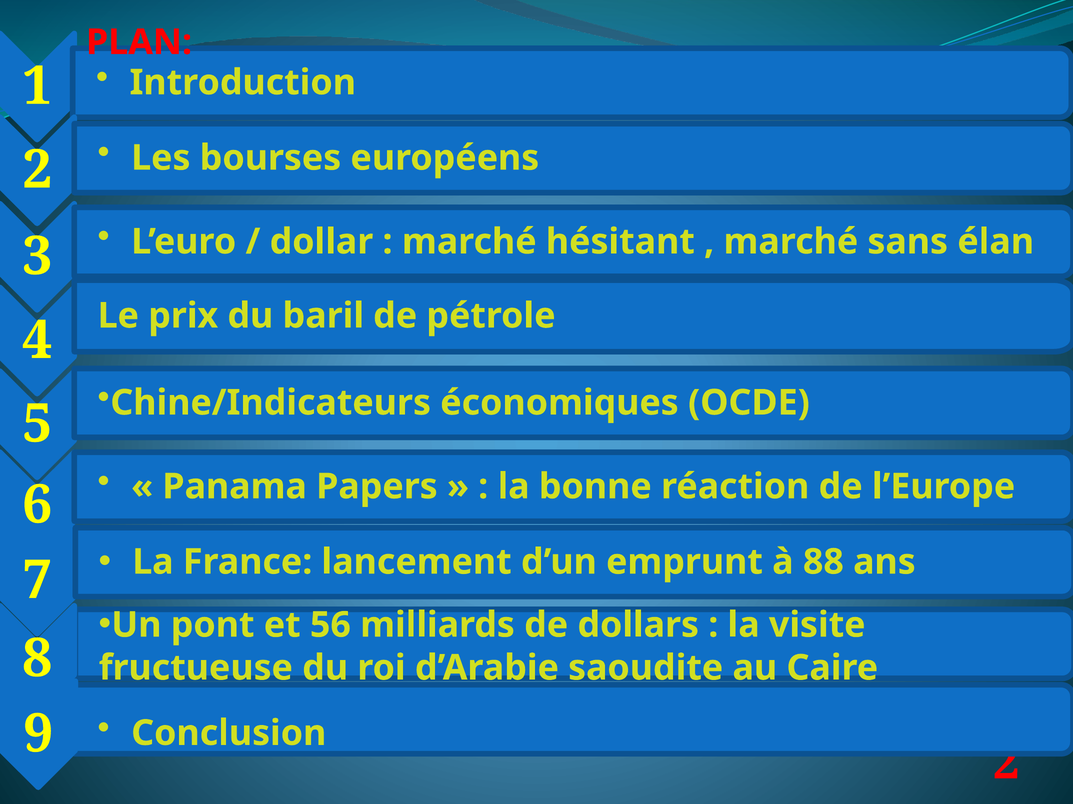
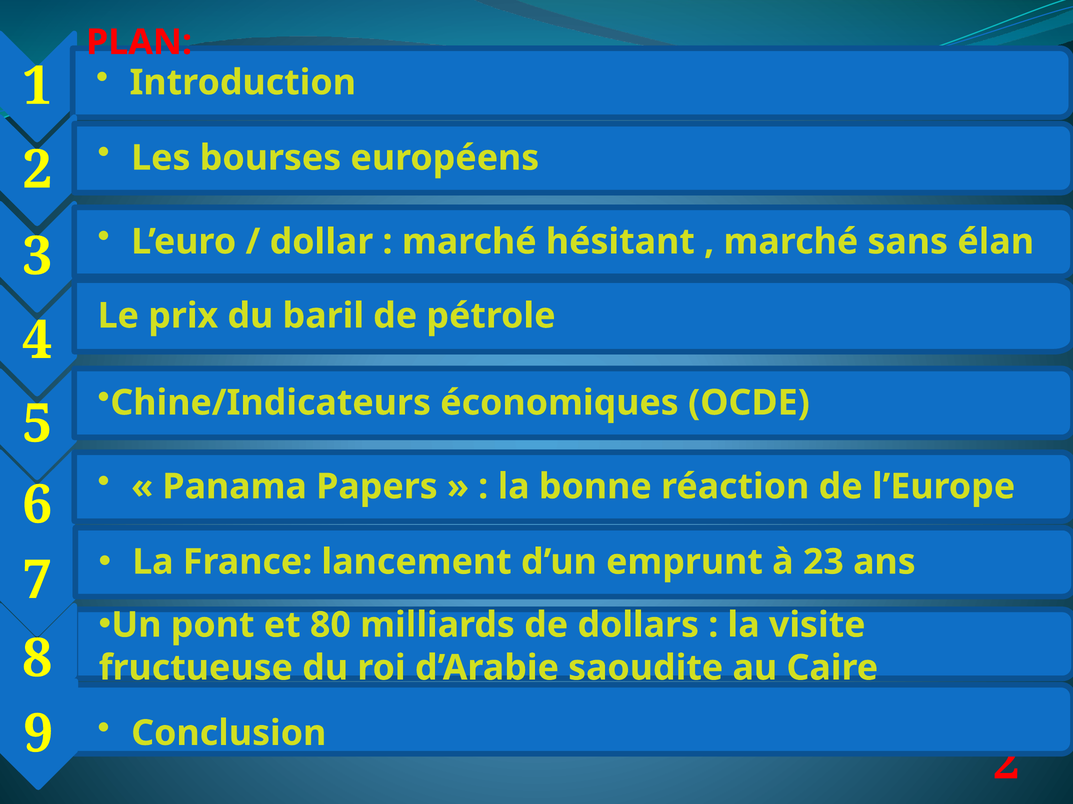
88: 88 -> 23 (823, 562)
56: 56 -> 80 (330, 626)
